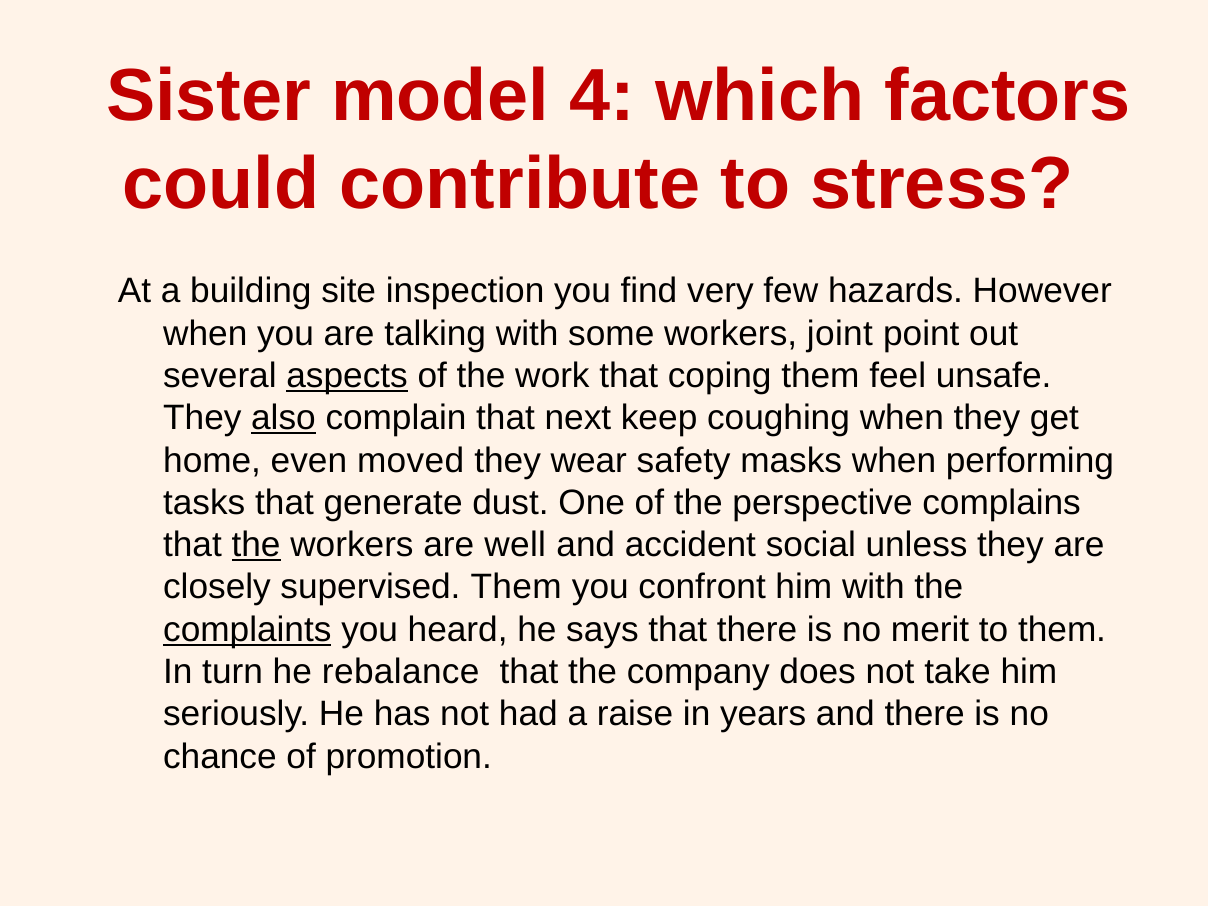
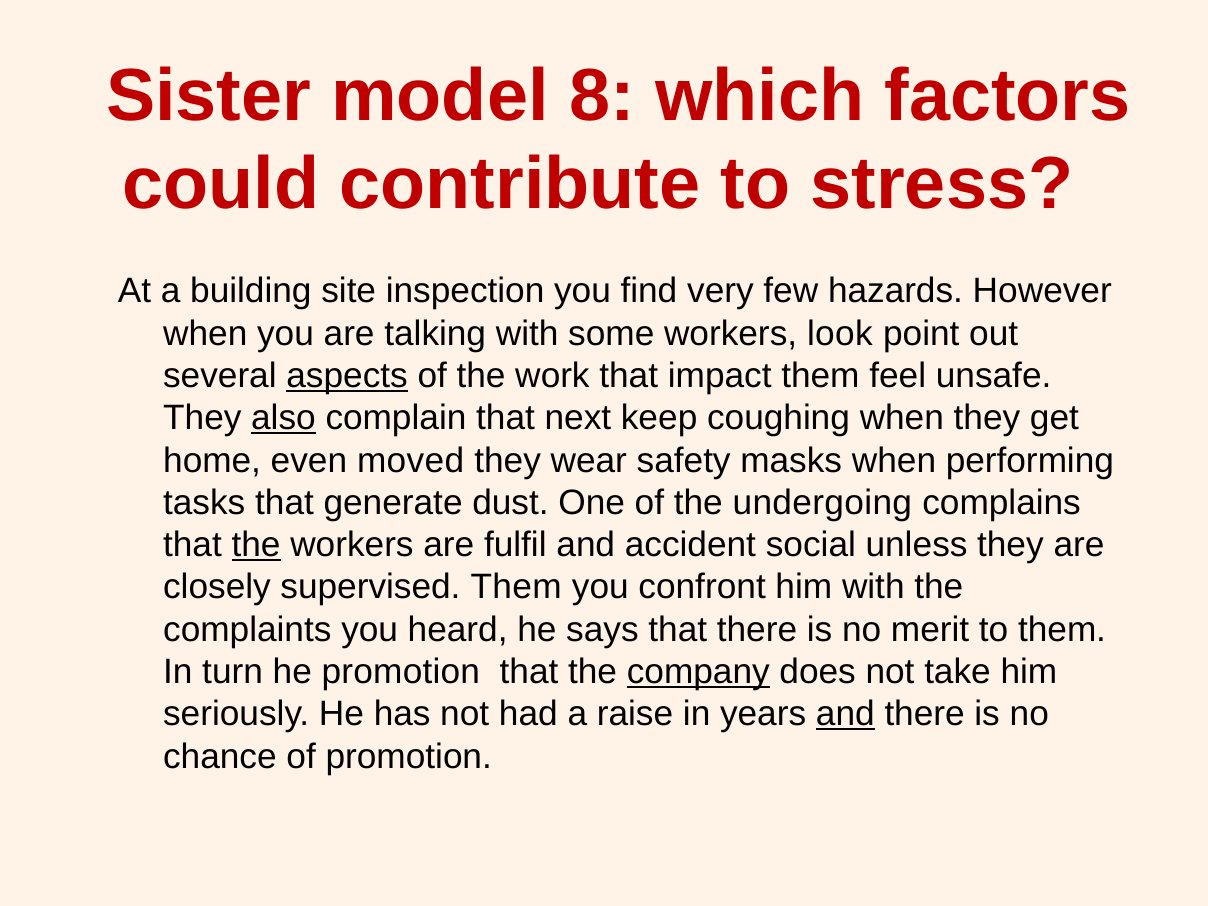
4: 4 -> 8 (602, 96)
joint: joint -> look (840, 334)
coping: coping -> impact (720, 376)
perspective: perspective -> undergoing (822, 503)
well: well -> fulfil (515, 545)
complaints underline: present -> none (247, 630)
he rebalance: rebalance -> promotion (401, 672)
company underline: none -> present (698, 672)
and underline: none -> present (845, 714)
